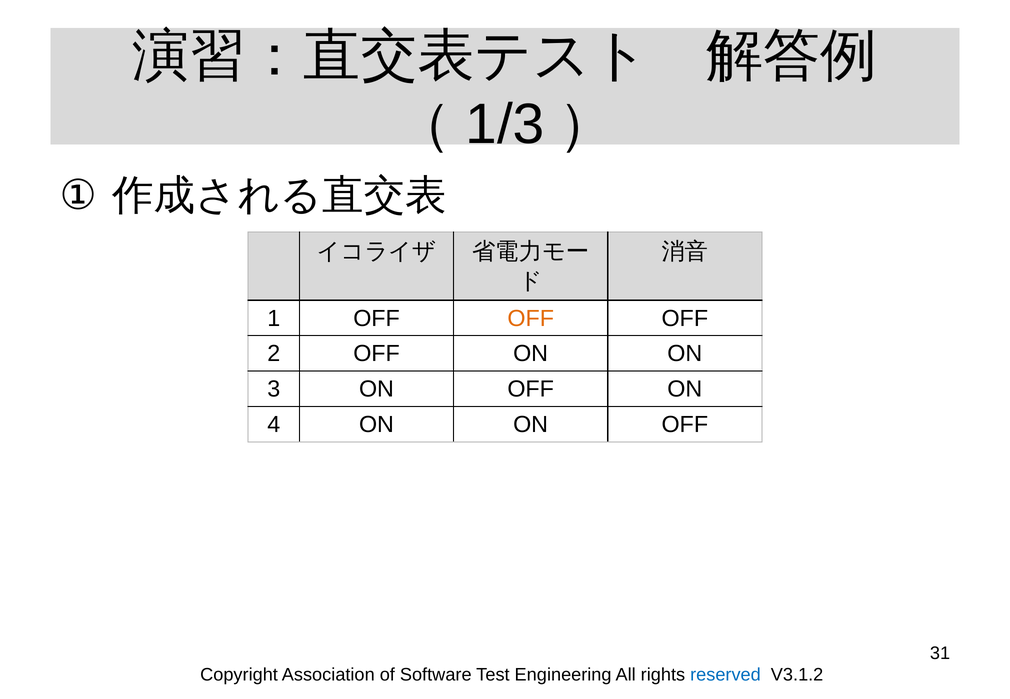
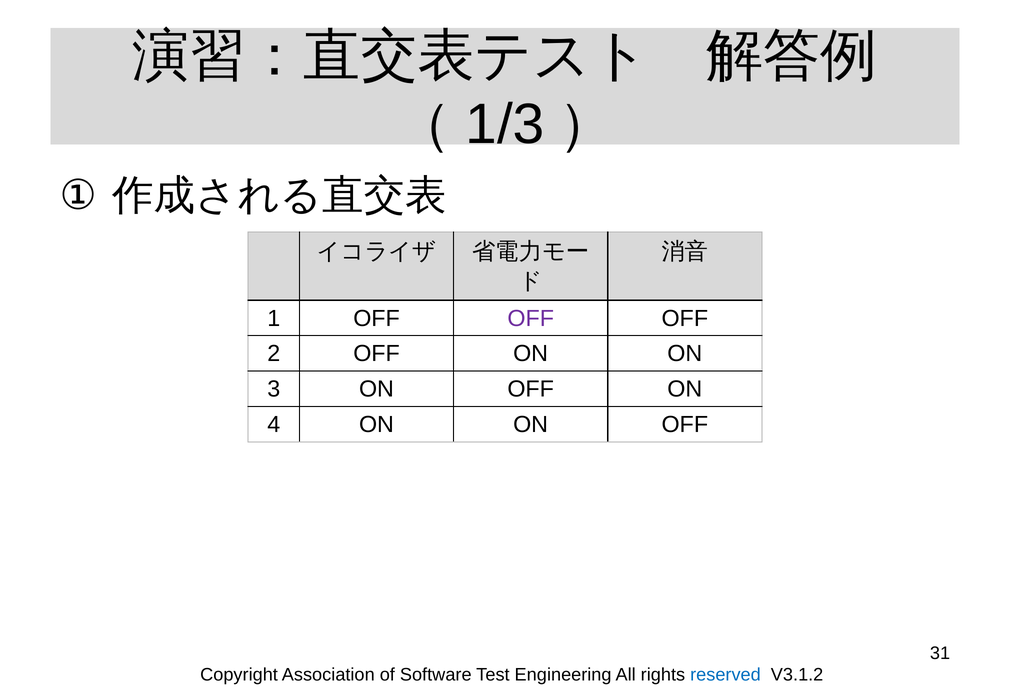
OFF colour: orange -> purple (531, 318)
